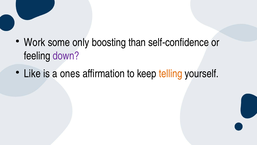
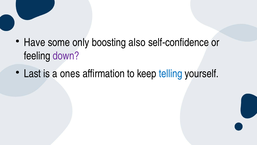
Work: Work -> Have (35, 42)
than: than -> also (137, 42)
Like: Like -> Last (32, 73)
telling colour: orange -> blue (171, 73)
